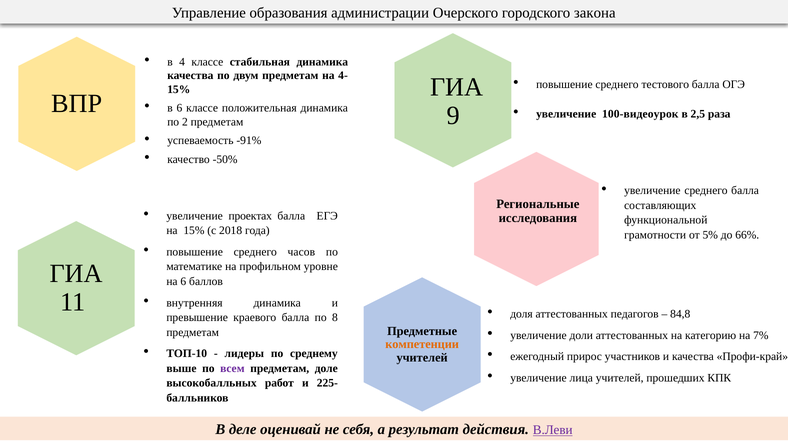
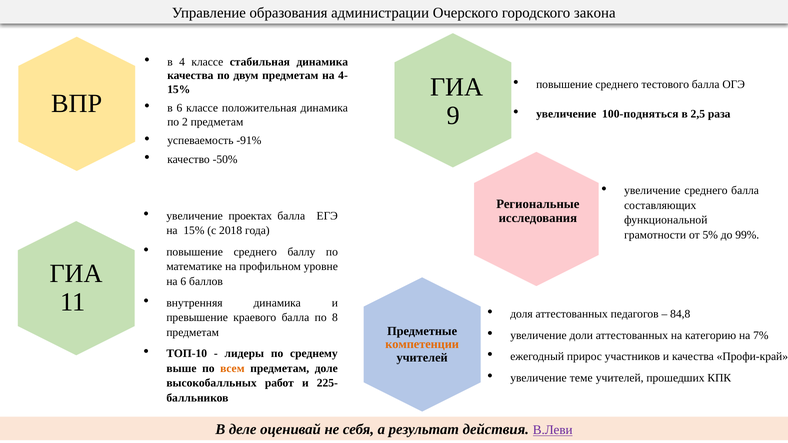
100-видеоурок: 100-видеоурок -> 100-подняться (640, 114)
66%: 66% -> 99% (747, 235)
часов: часов -> баллу (301, 252)
всем colour: purple -> orange (232, 368)
лица: лица -> теме (581, 378)
